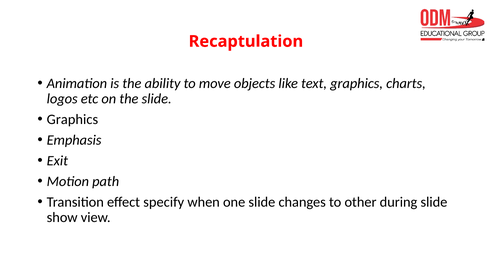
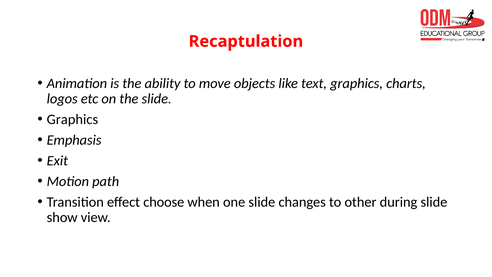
specify: specify -> choose (164, 202)
